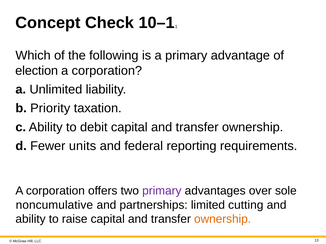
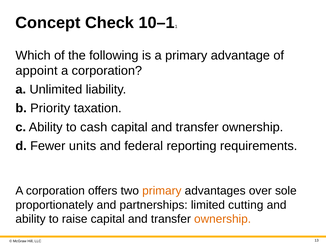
election: election -> appoint (37, 71)
debit: debit -> cash (94, 127)
primary colour: purple -> orange (162, 191)
noncumulative: noncumulative -> proportionately (54, 205)
